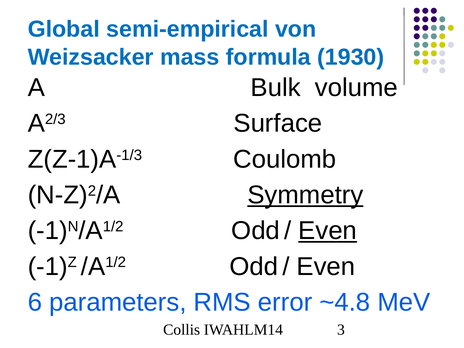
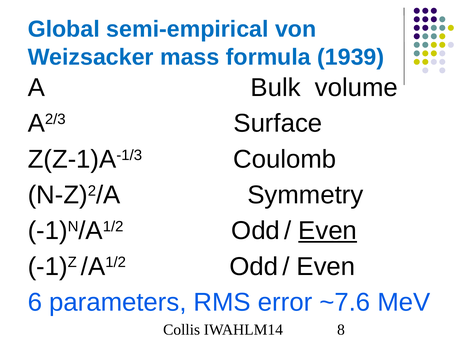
1930: 1930 -> 1939 (351, 57)
Symmetry underline: present -> none (305, 195)
~4.8: ~4.8 -> ~7.6 (345, 302)
3: 3 -> 8 (341, 330)
